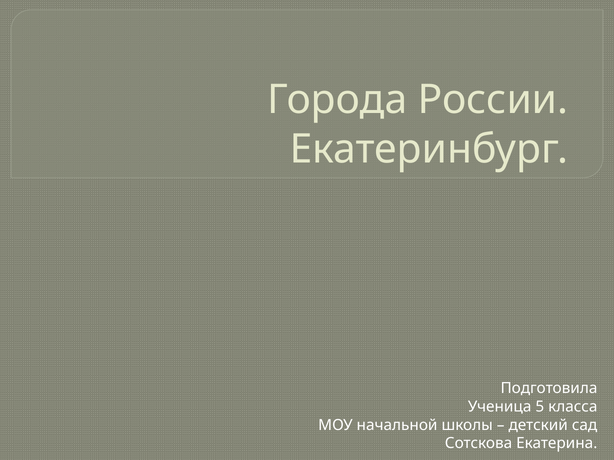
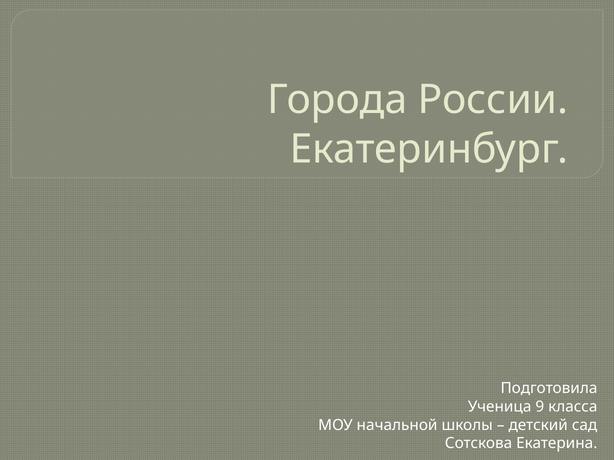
5: 5 -> 9 (540, 407)
